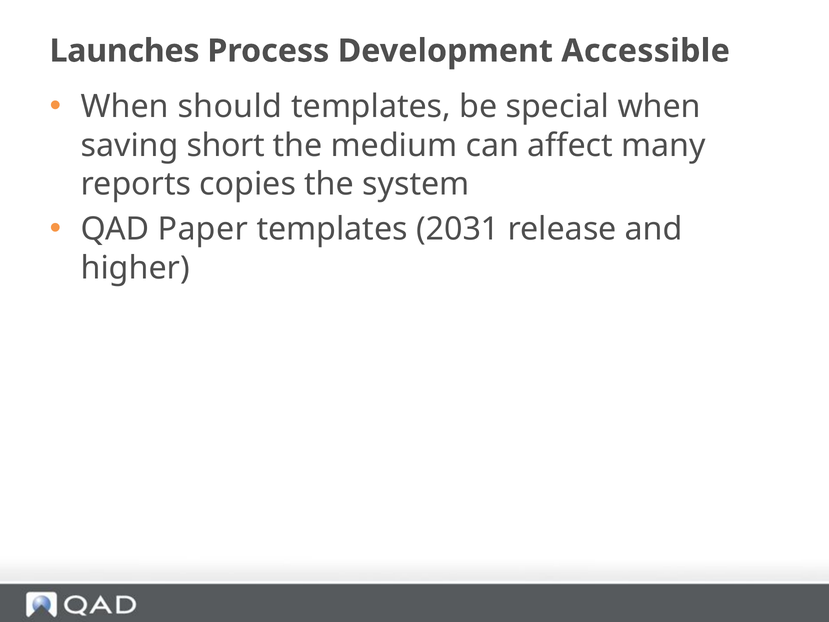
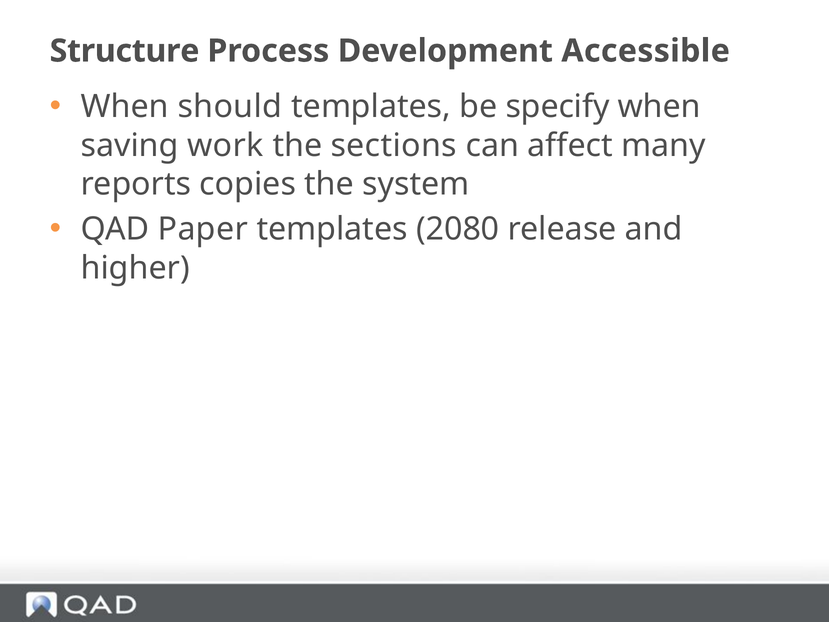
Launches: Launches -> Structure (125, 51)
special: special -> specify (558, 107)
short: short -> work (225, 145)
medium: medium -> sections (394, 145)
2031: 2031 -> 2080 (458, 229)
